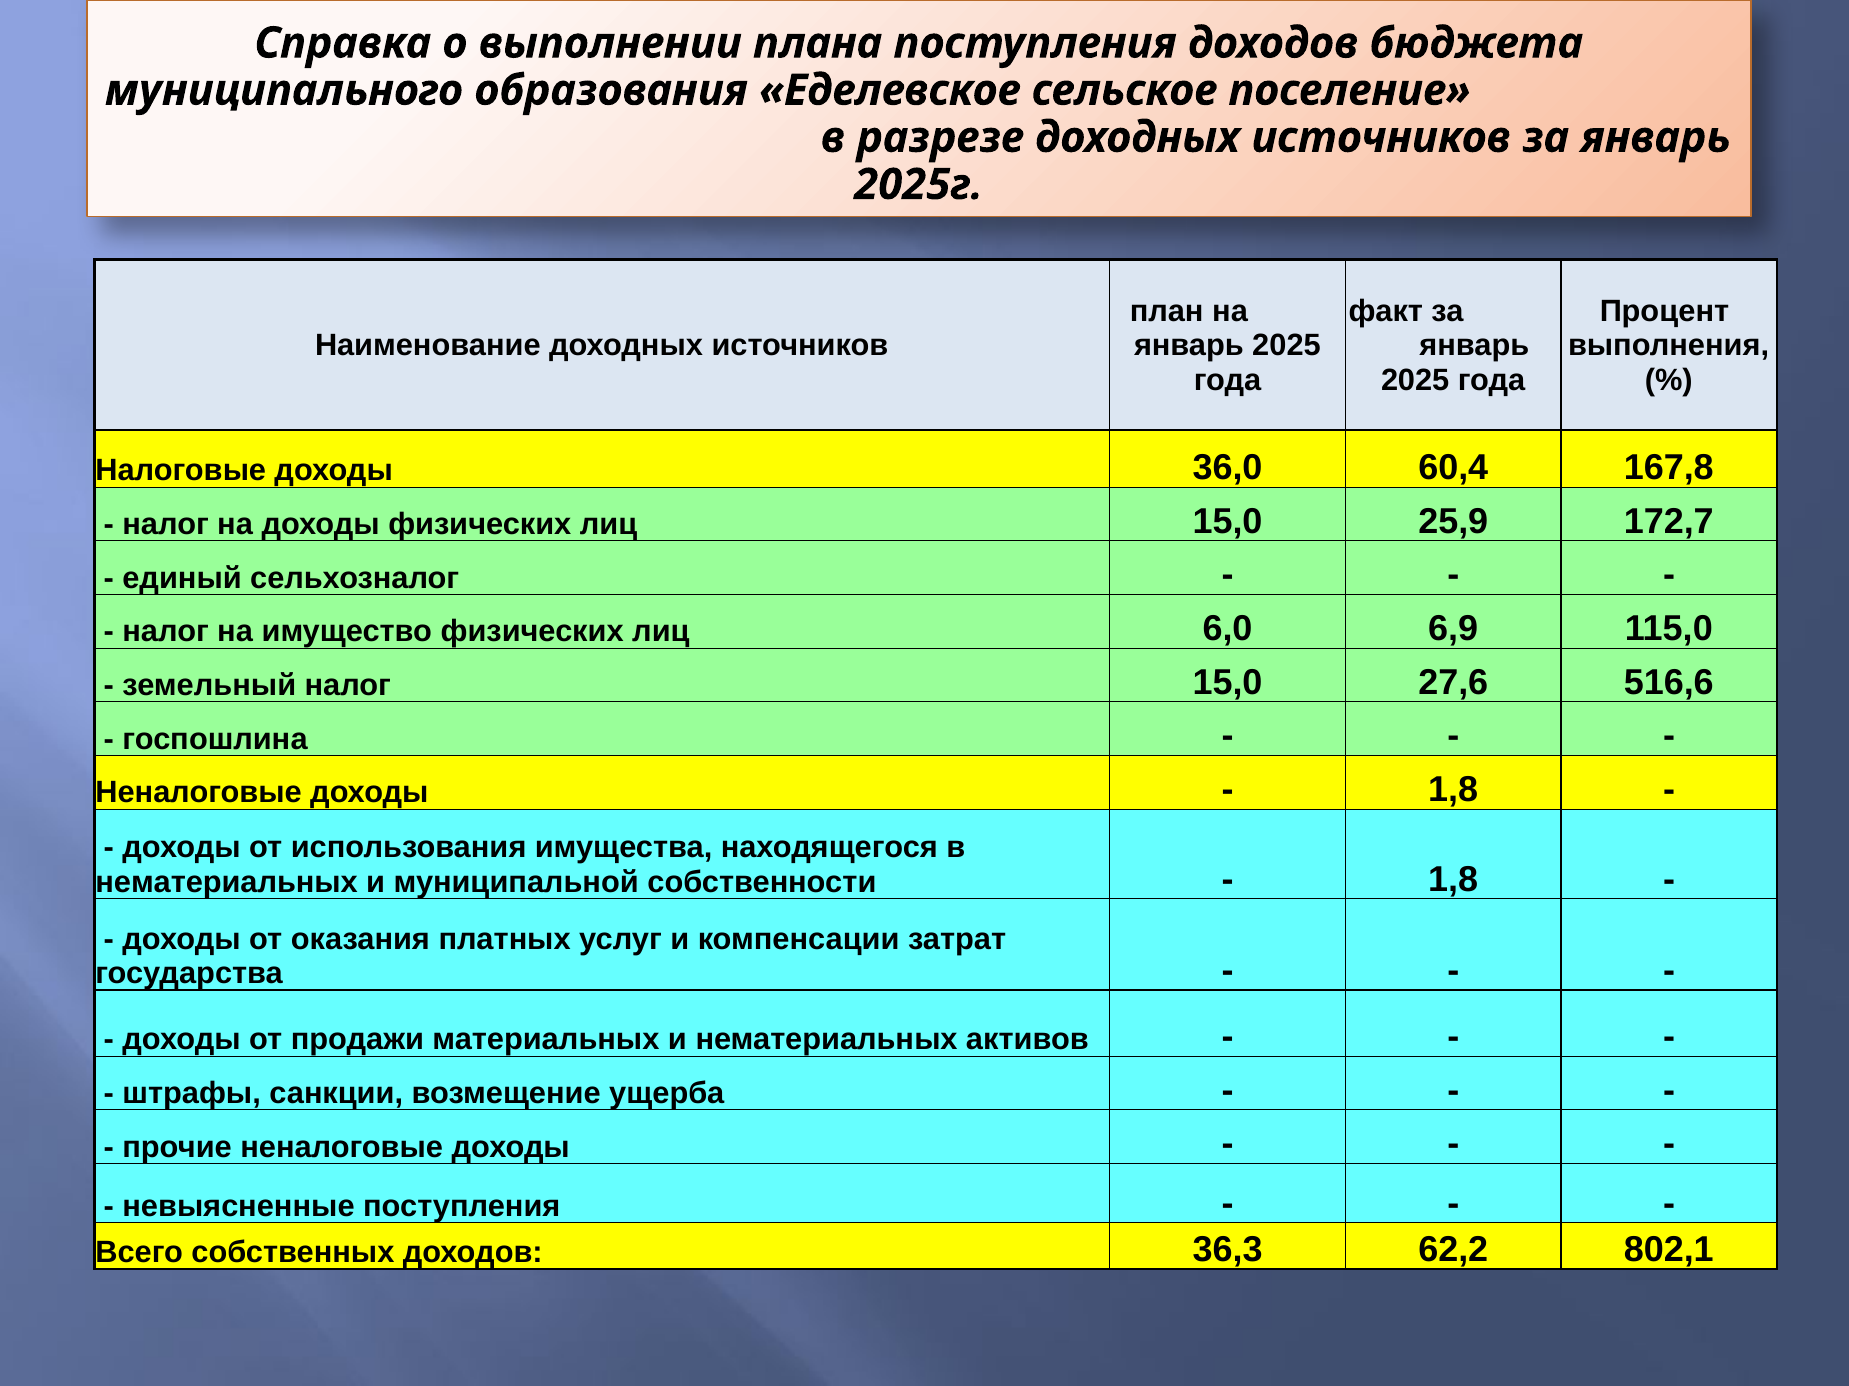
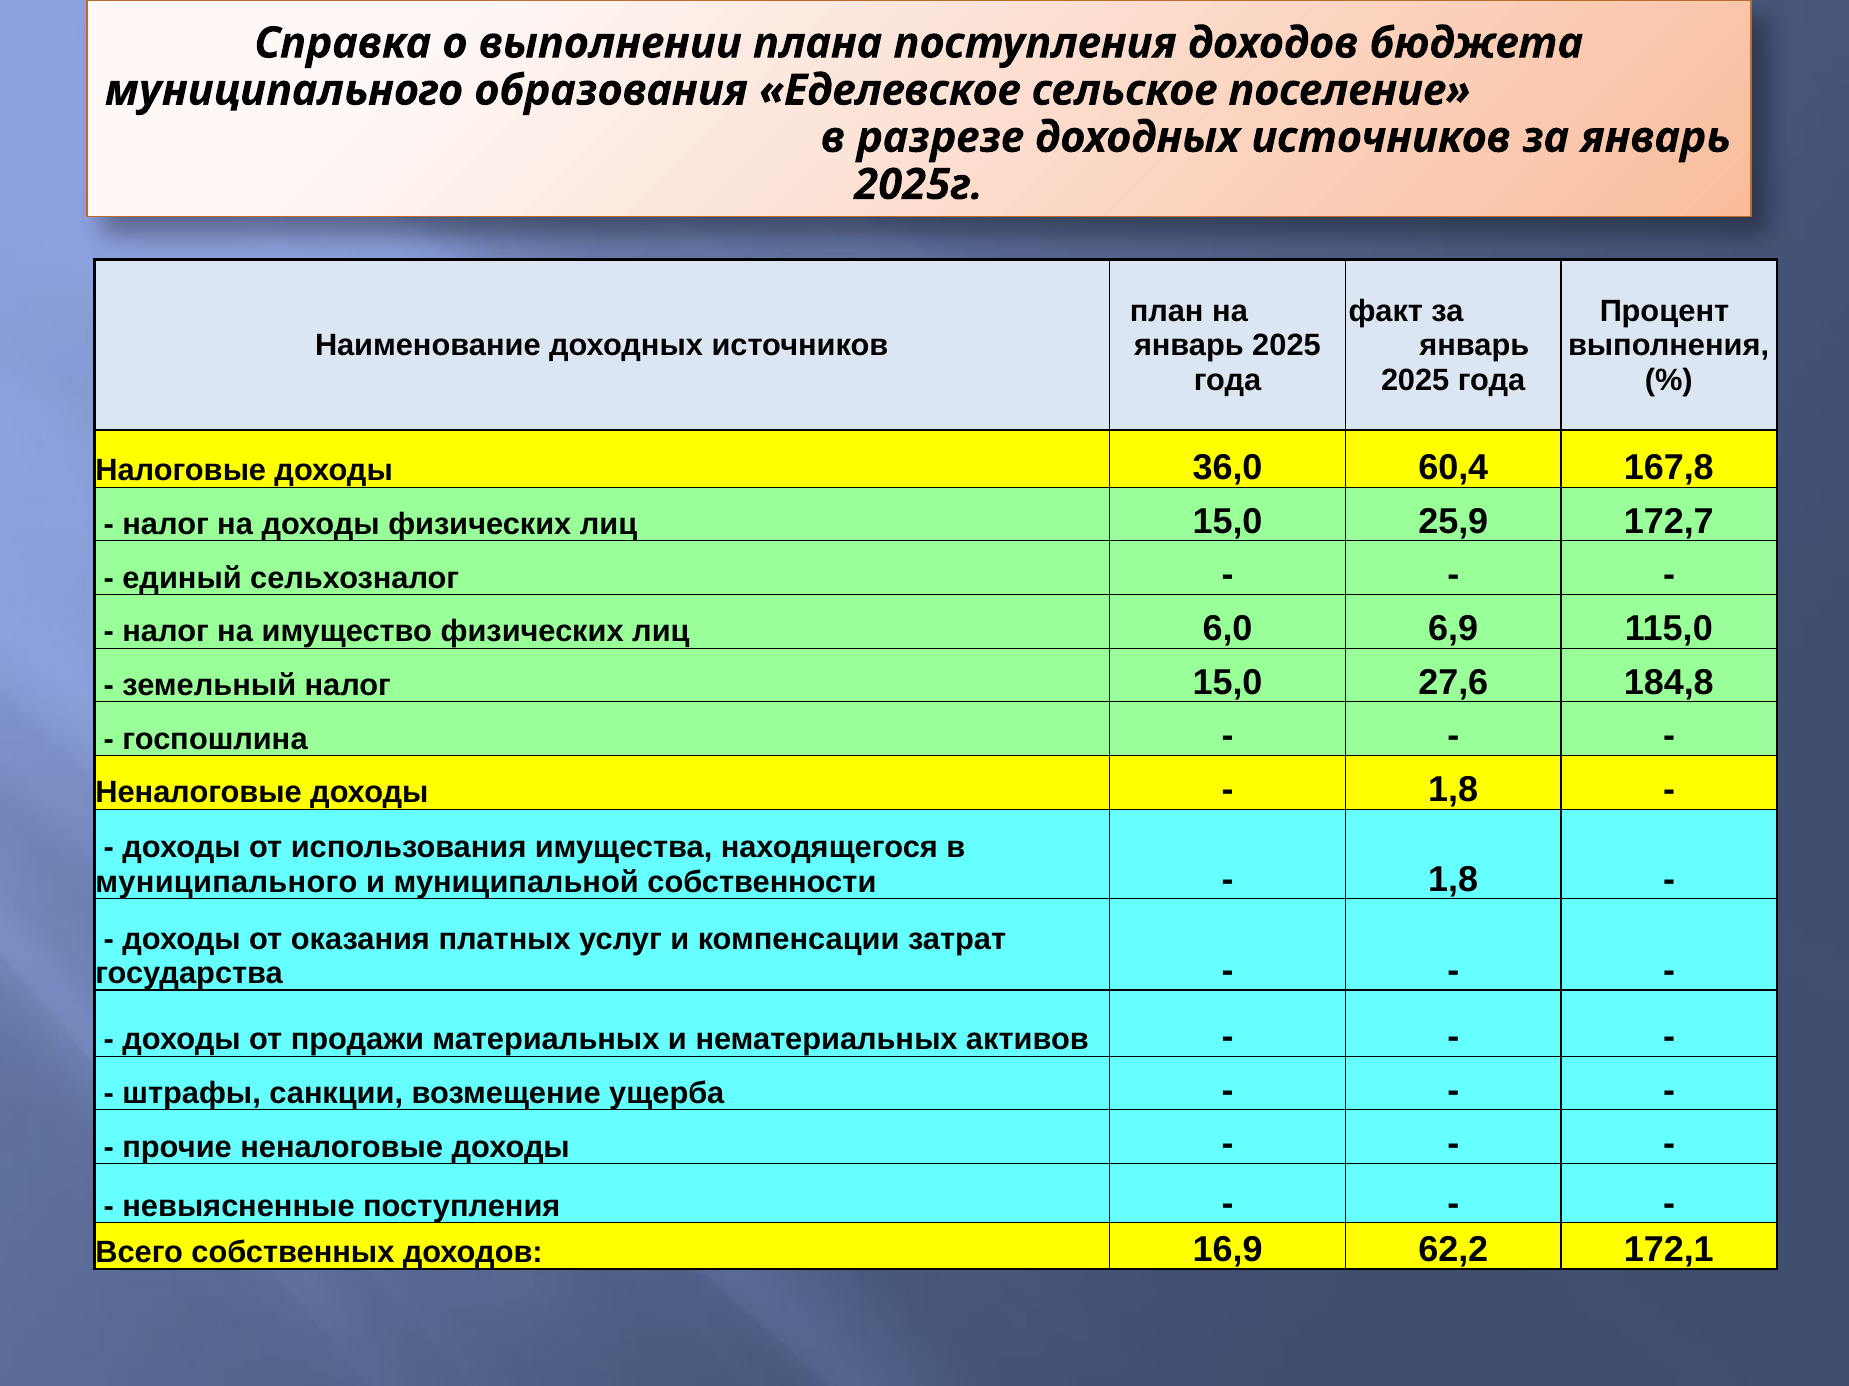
516,6: 516,6 -> 184,8 (1669, 683)
нематериальных: нематериальных -> муниципального (226, 883)
36,3: 36,3 -> 16,9 (1228, 1250)
802,1: 802,1 -> 172,1 (1669, 1250)
